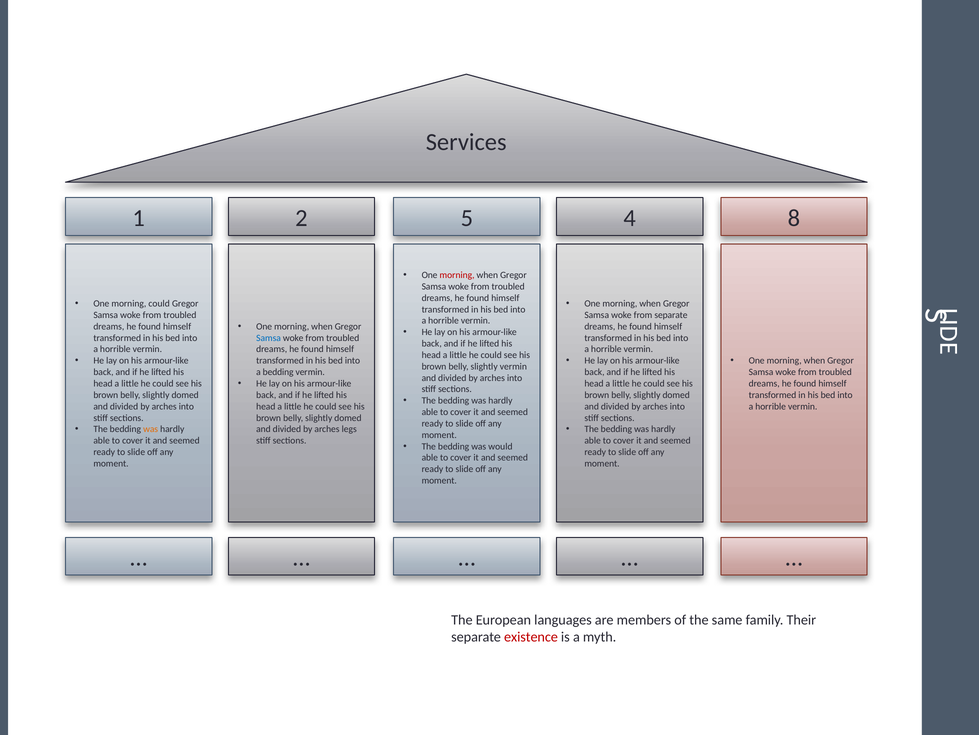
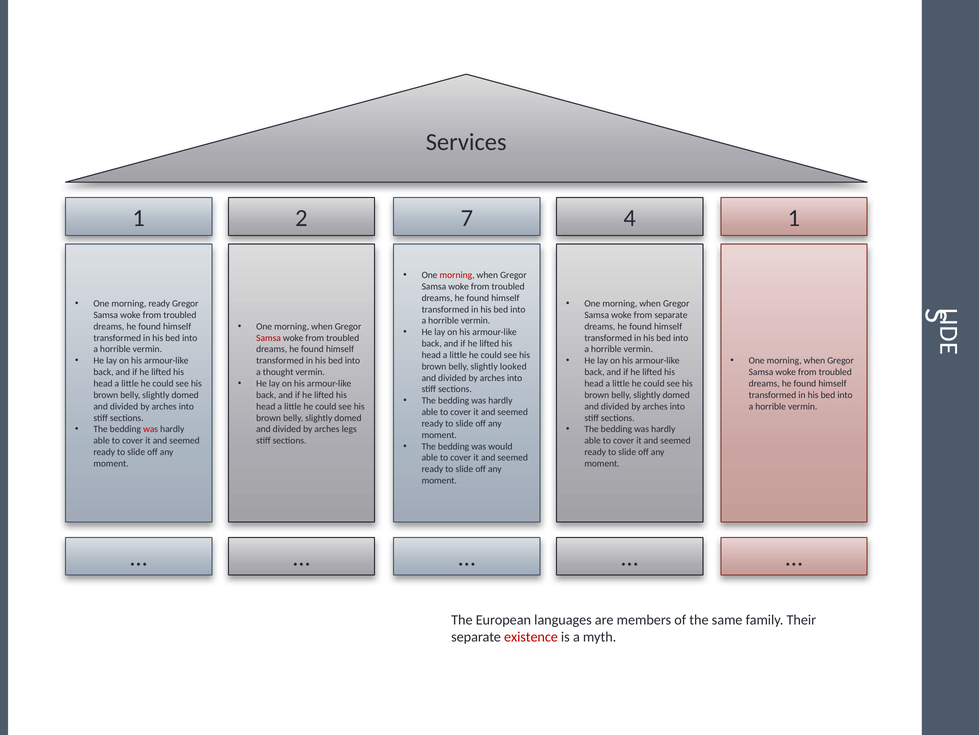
2 5: 5 -> 7 (467, 218)
4 8: 8 -> 1 (794, 218)
morning could: could -> ready (159, 303)
Samsa colour: blue -> red (269, 338)
slightly vermin: vermin -> looked (513, 366)
a bedding: bedding -> thought (278, 372)
was colour: orange -> red (151, 429)
